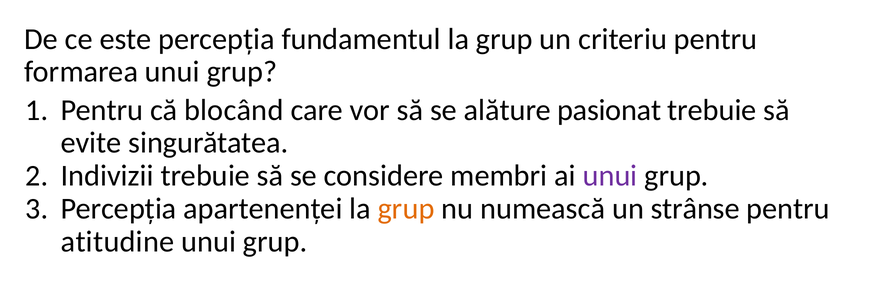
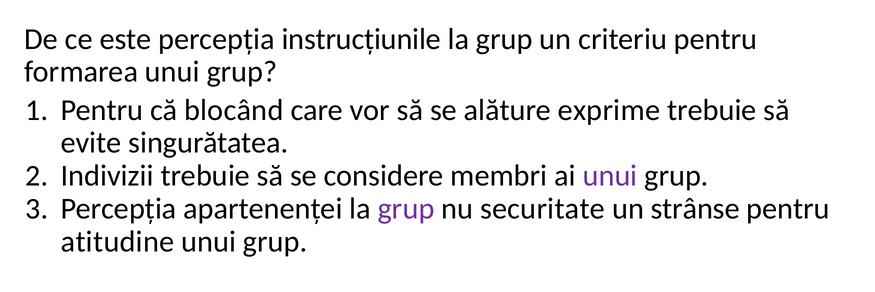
fundamentul: fundamentul -> instrucțiunile (361, 39)
pasionat: pasionat -> exprime (609, 110)
grup colour: orange -> purple (406, 208)
numească: numească -> securitate (543, 208)
